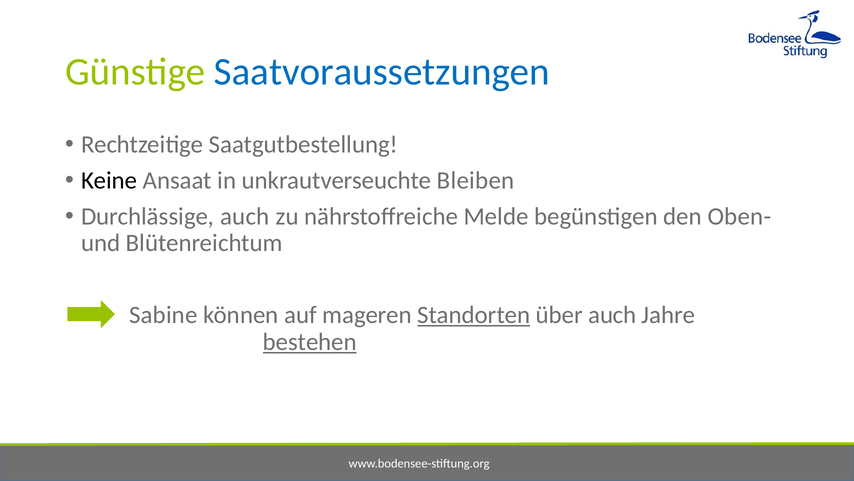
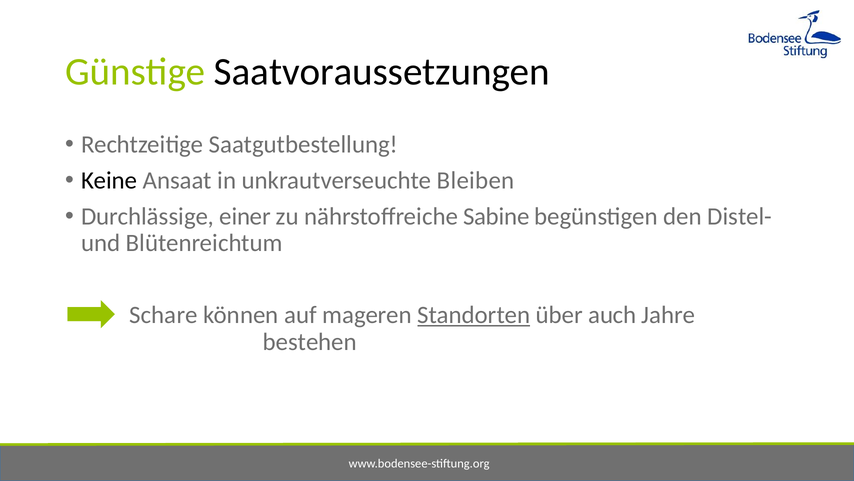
Saatvoraussetzungen colour: blue -> black (382, 72)
Durchlässige auch: auch -> einer (245, 216)
Melde: Melde -> Sabine (496, 216)
Oben-: Oben- -> Distel- (740, 216)
Sabine: Sabine -> Schare (163, 315)
bestehen underline: present -> none (310, 341)
